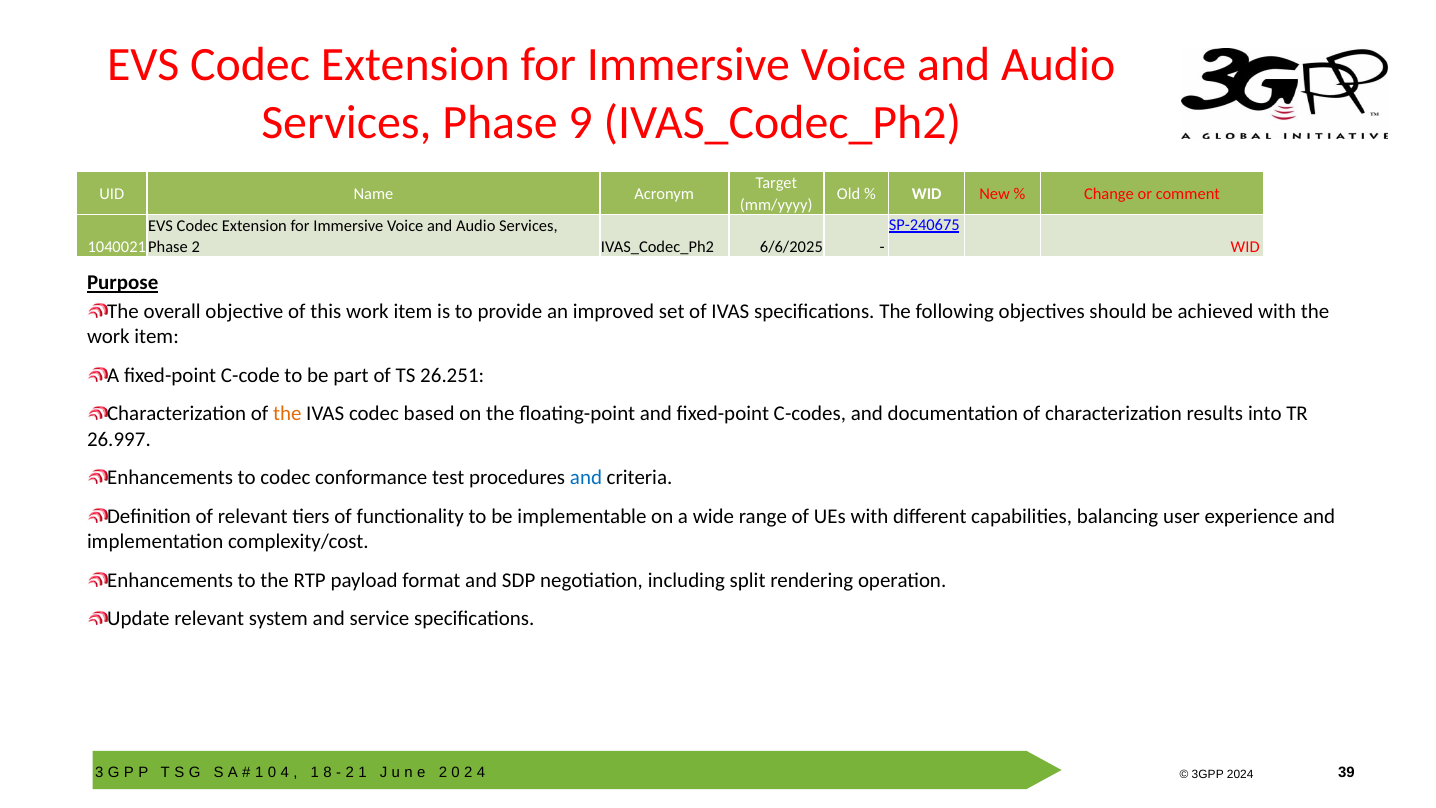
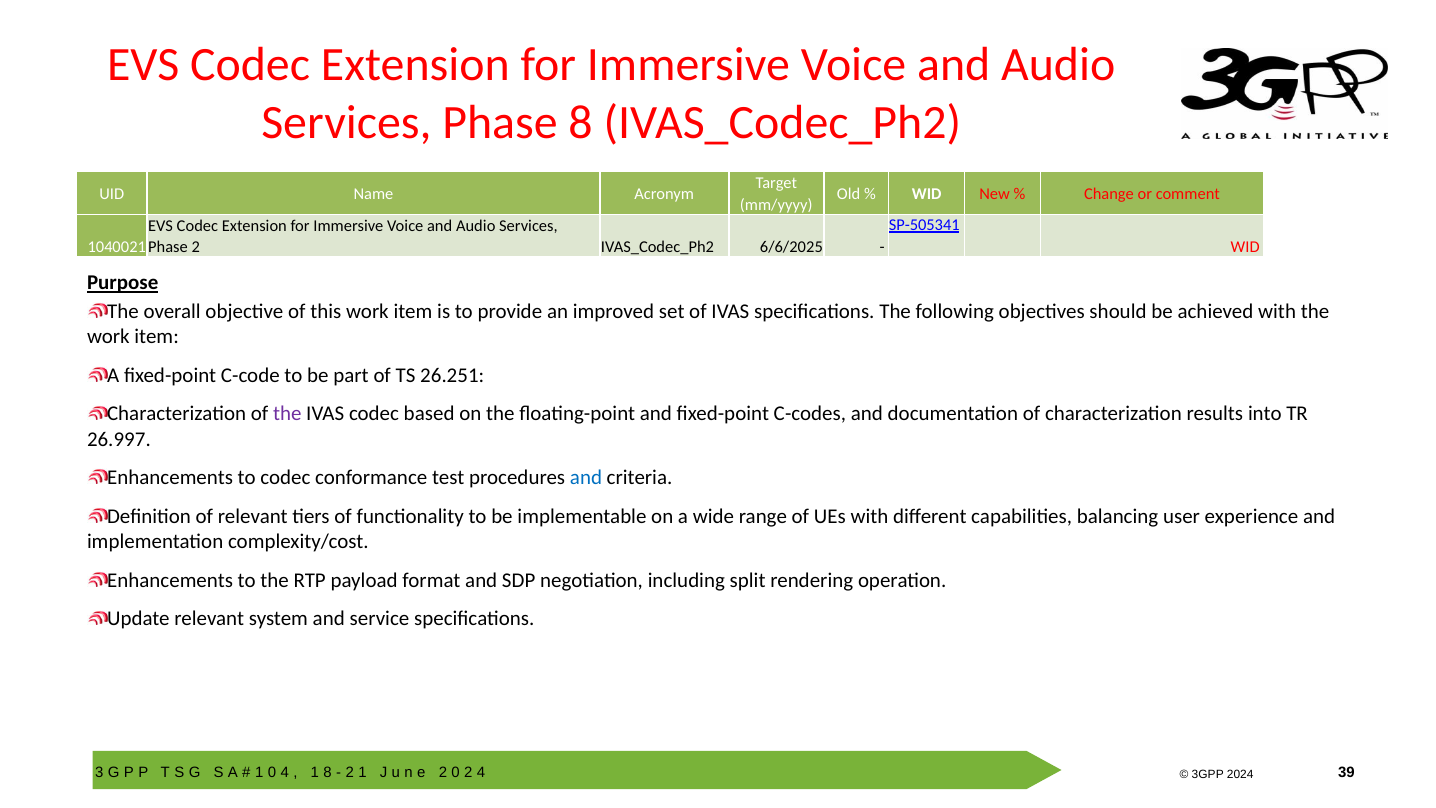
Phase 9: 9 -> 8 (581, 123)
SP-240675: SP-240675 -> SP-505341 (924, 225)
the colour: orange -> purple (287, 414)
